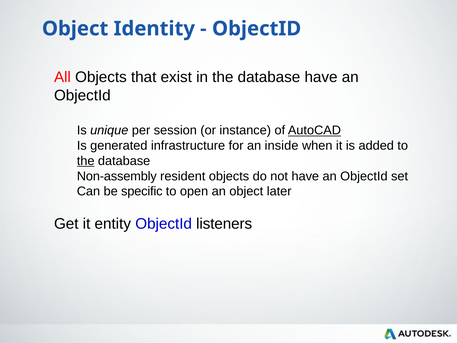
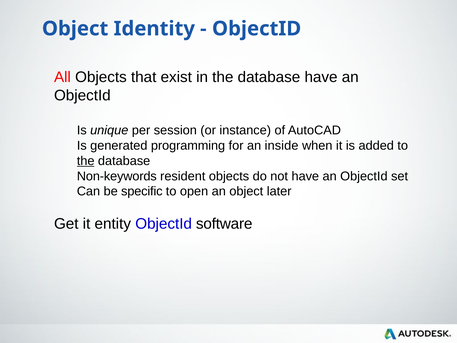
AutoCAD underline: present -> none (314, 130)
infrastructure: infrastructure -> programming (188, 146)
Non-assembly: Non-assembly -> Non-keywords (117, 176)
listeners: listeners -> software (224, 223)
